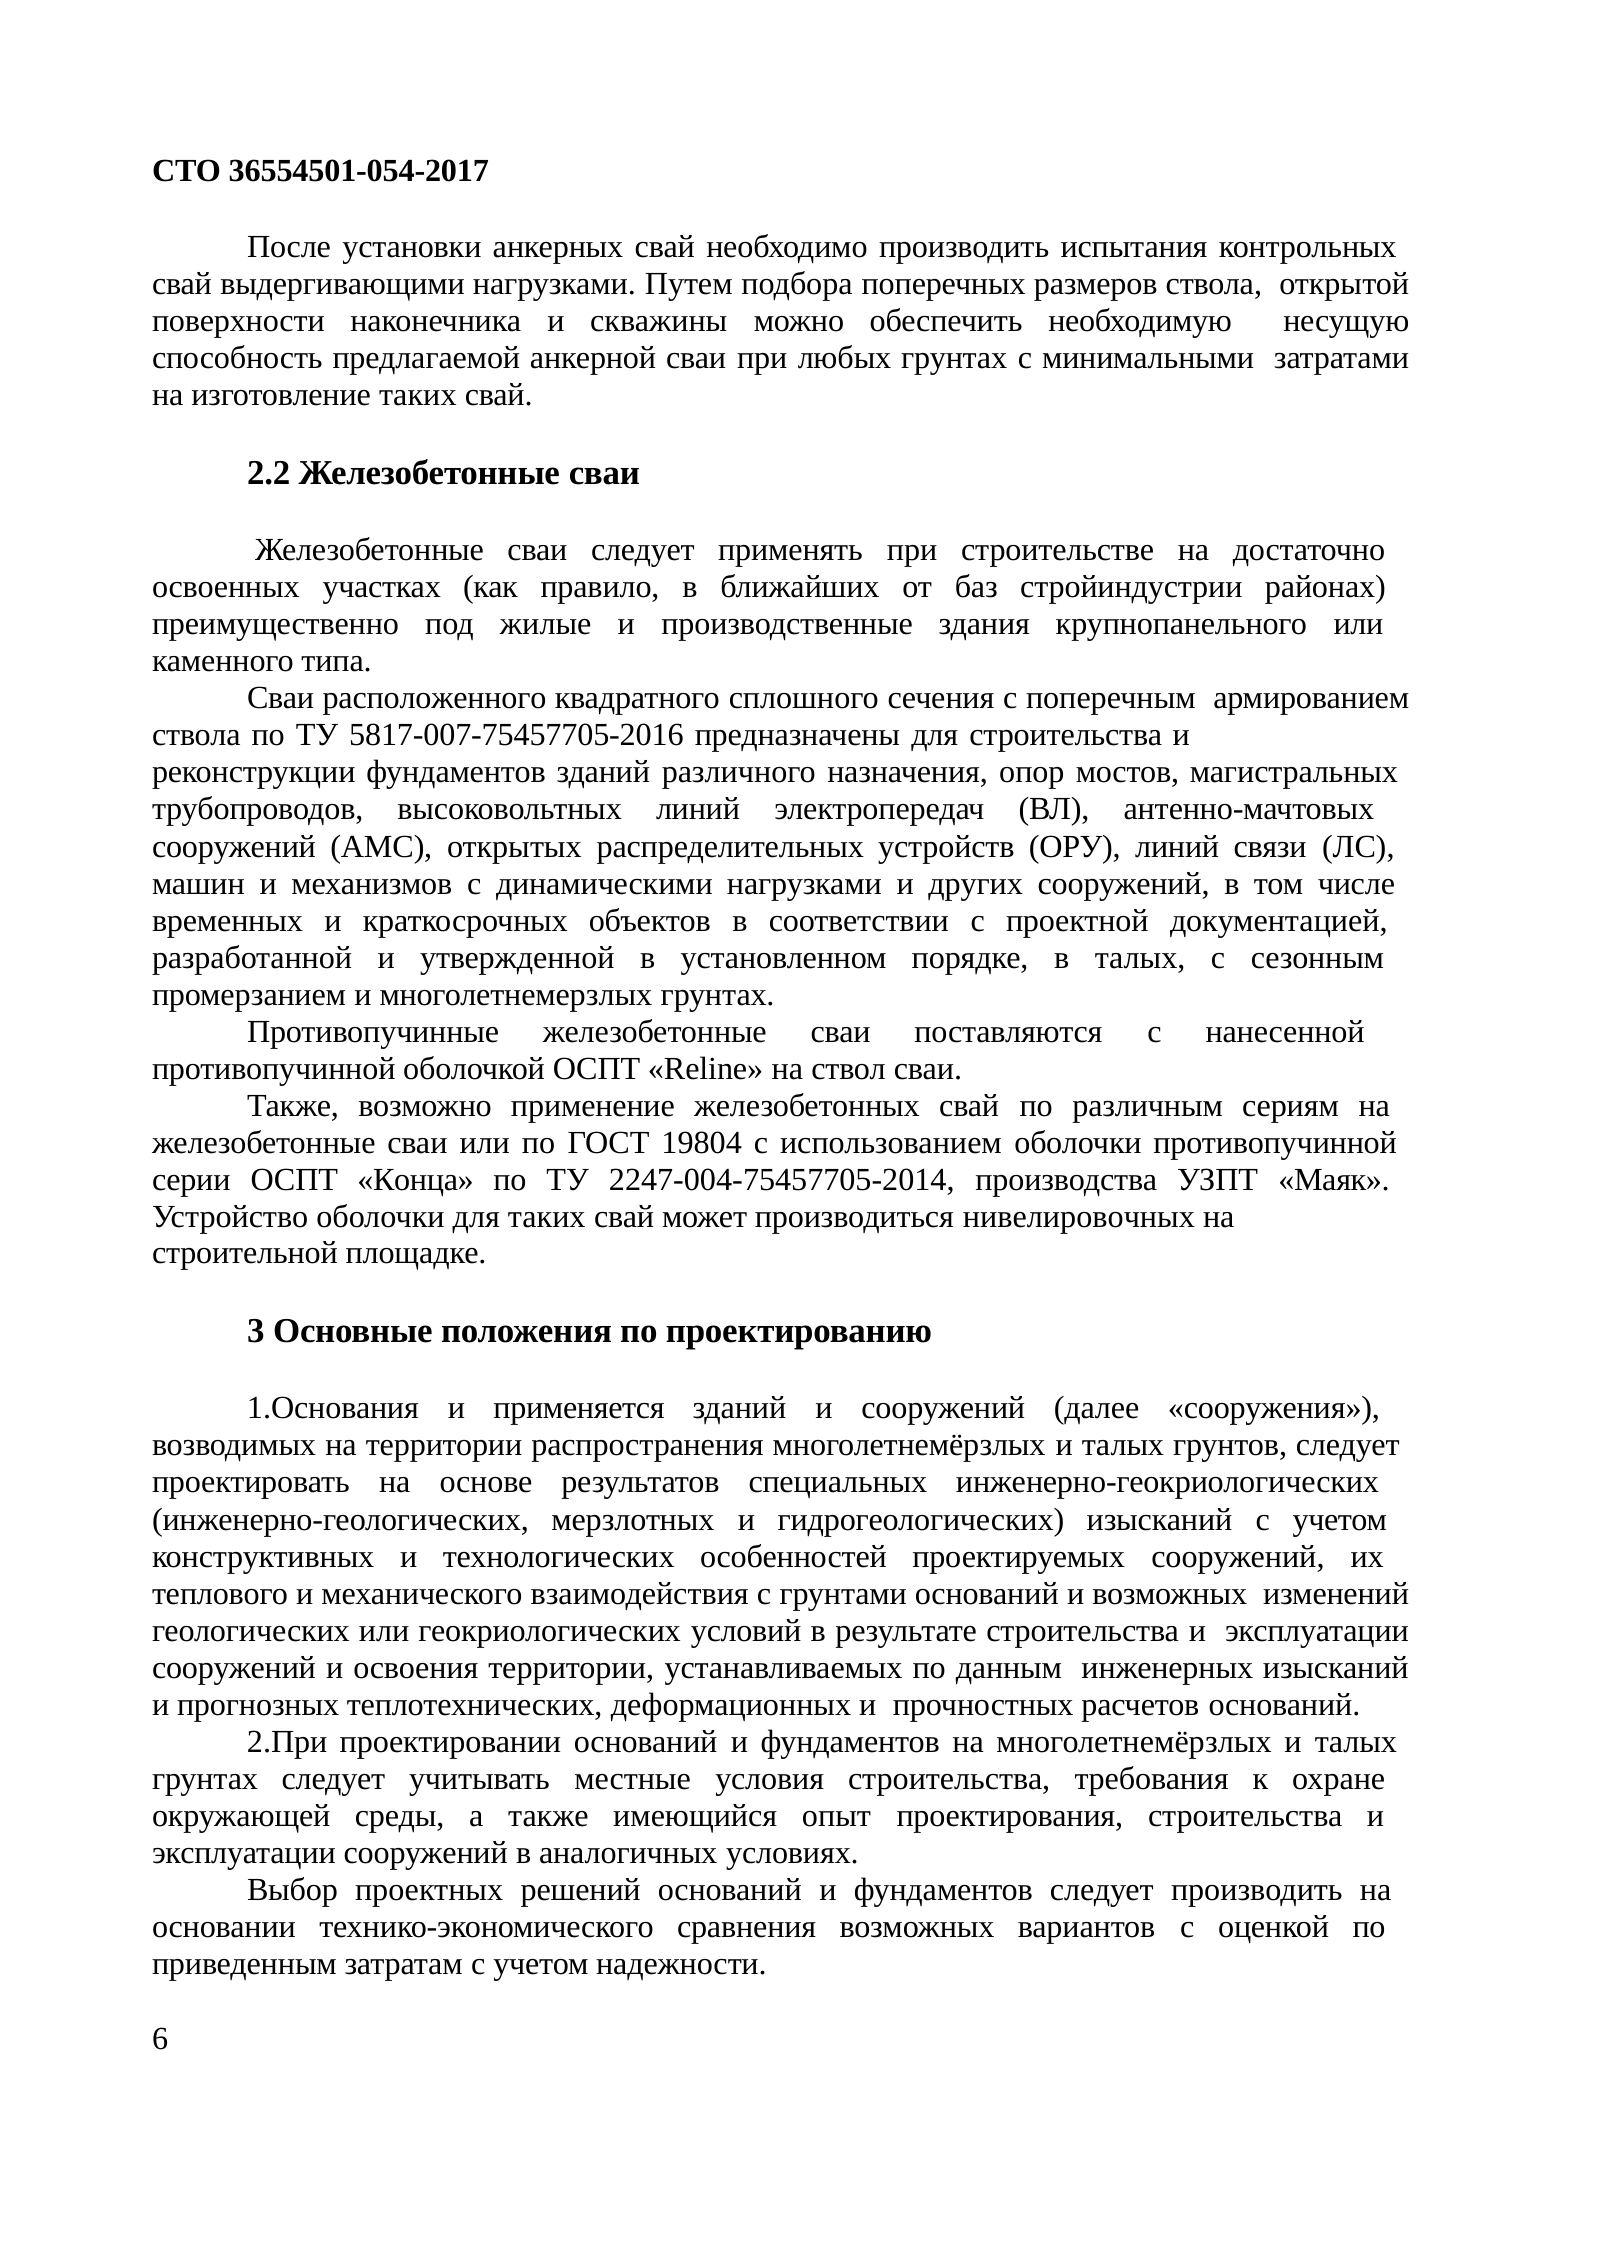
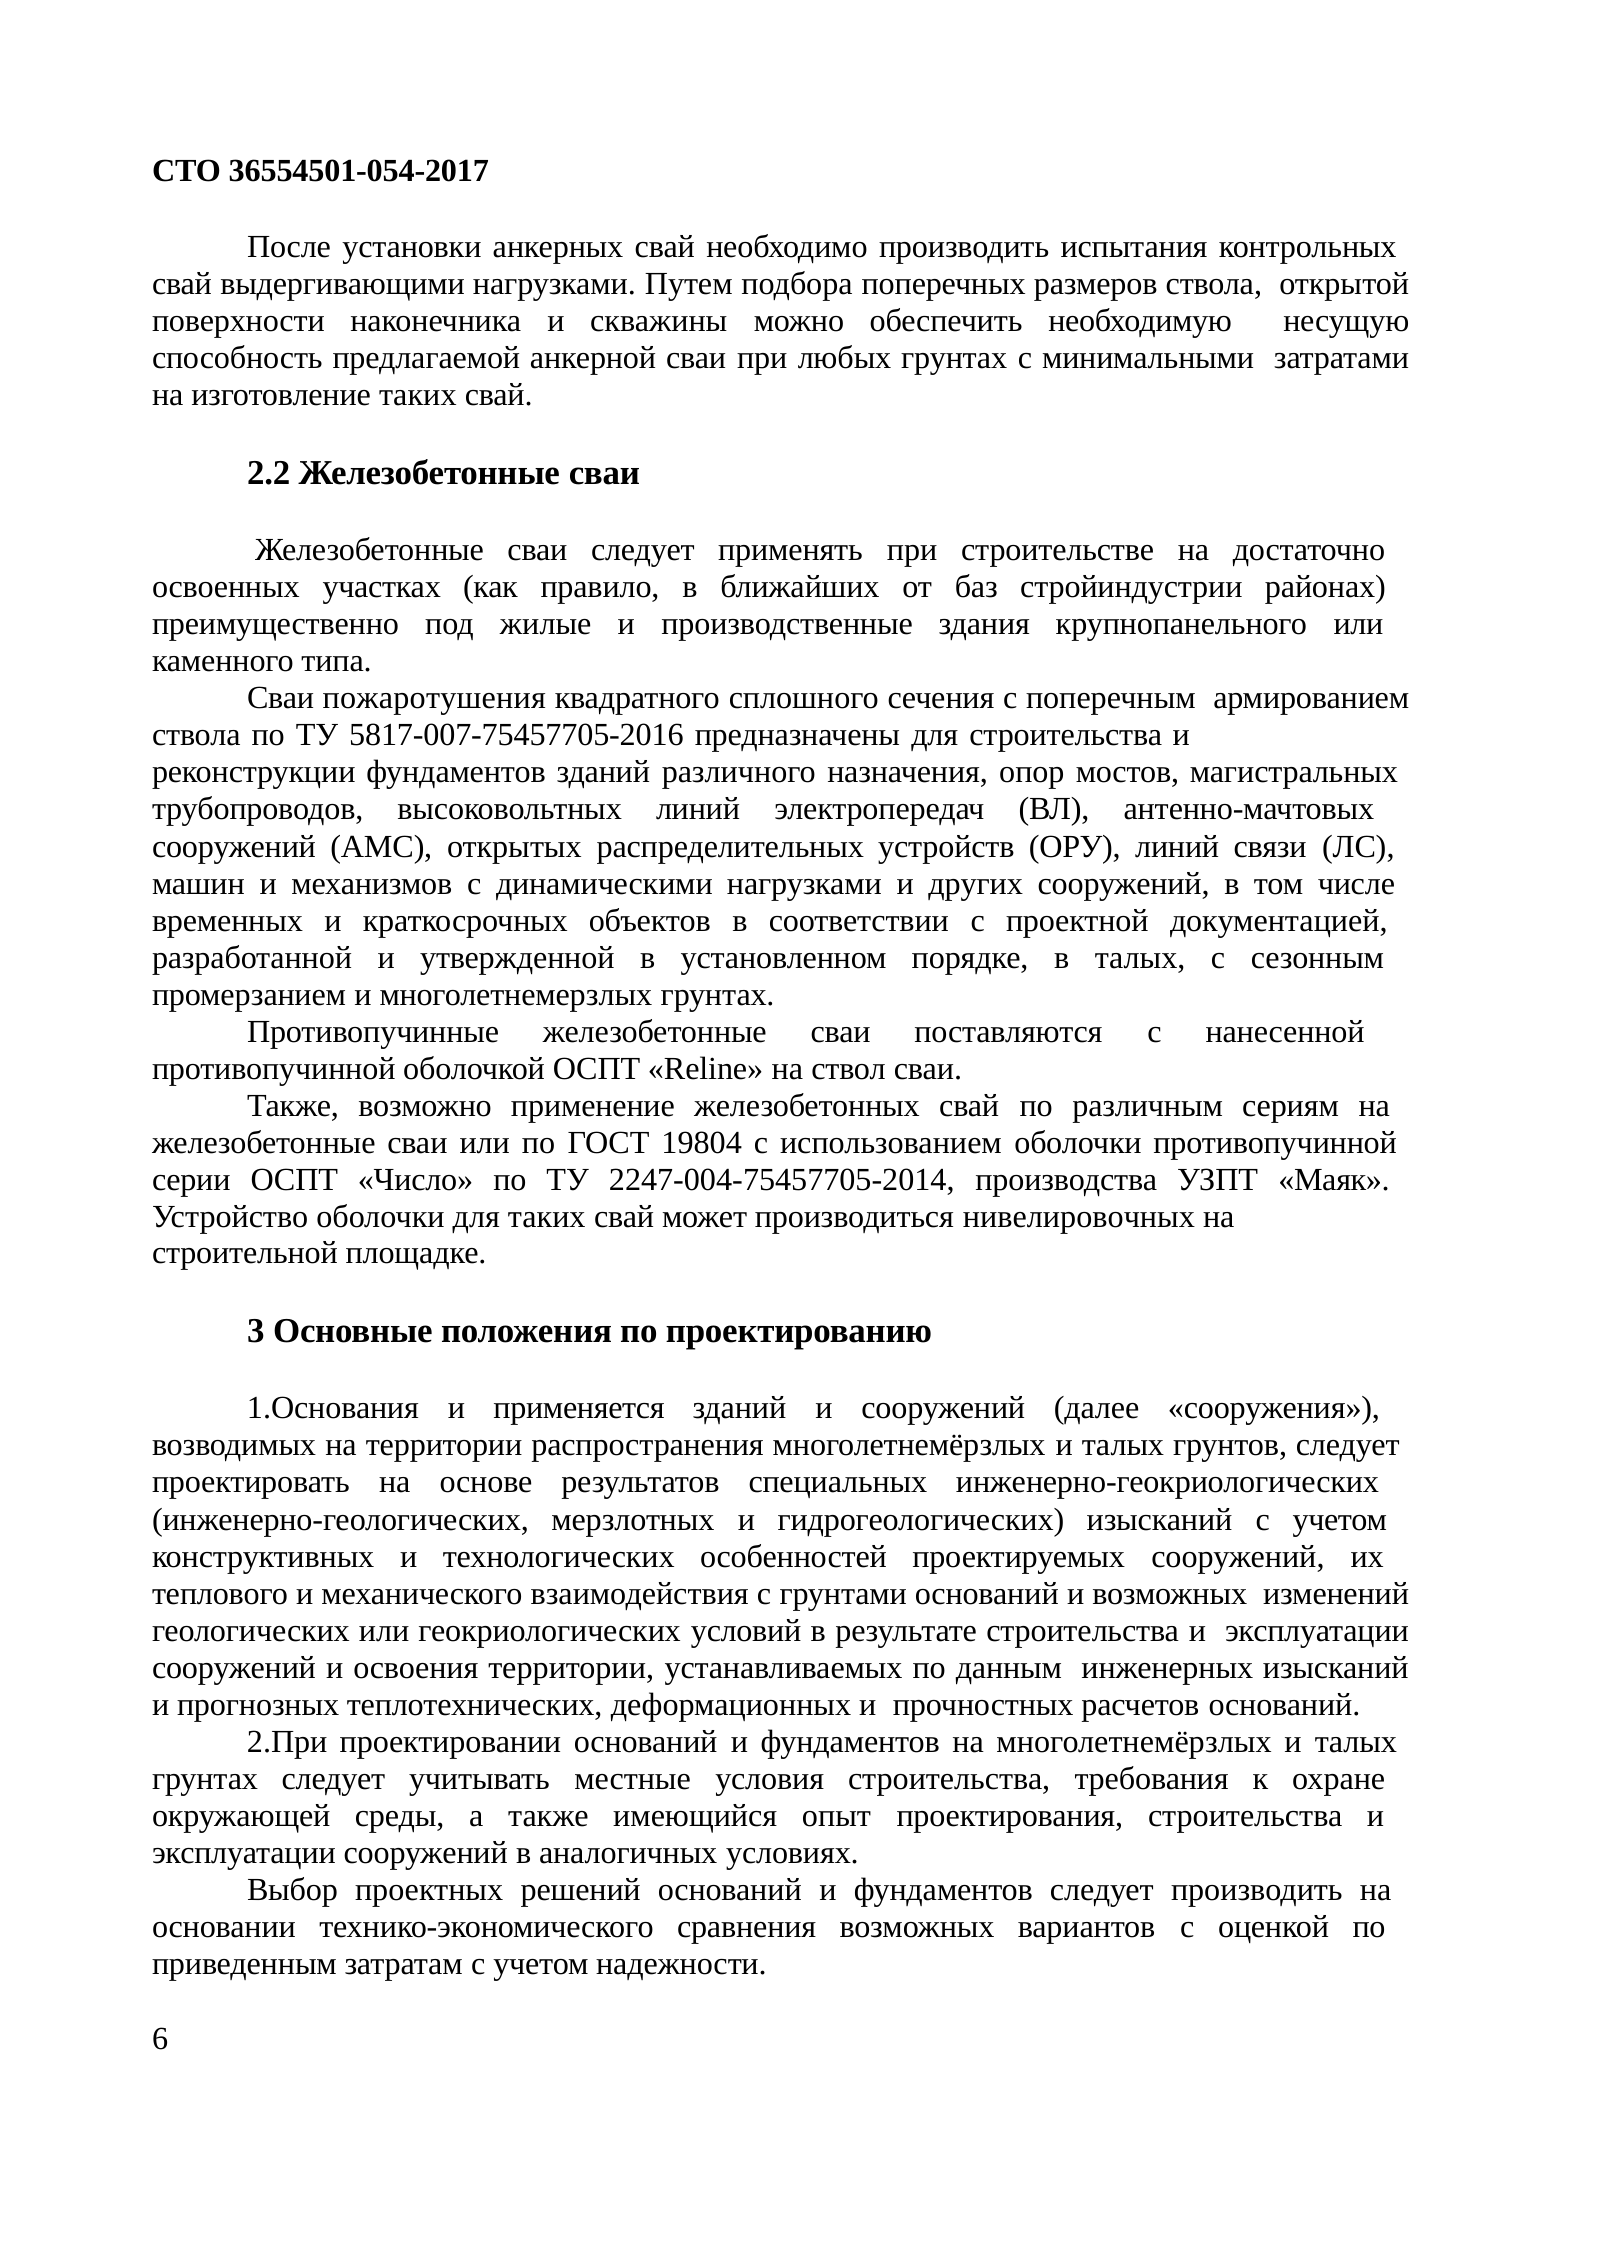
расположенного: расположенного -> пожаротушения (434, 698)
Конца: Конца -> Число (415, 1180)
